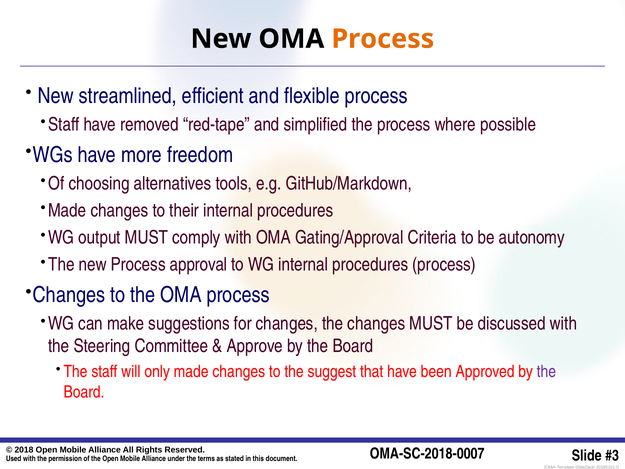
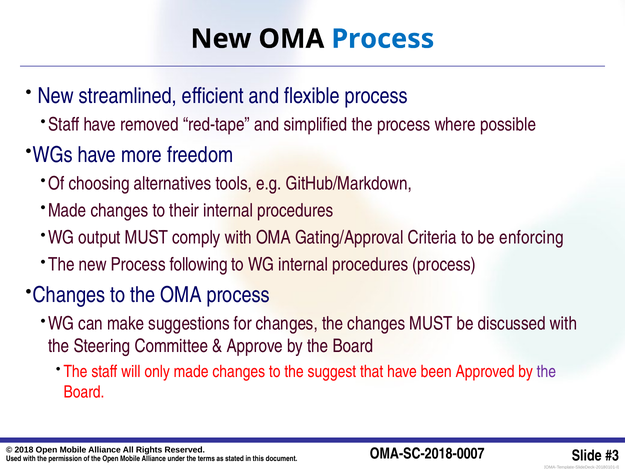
Process colour: orange -> blue (383, 39)
autonomy: autonomy -> enforcing (532, 238)
approval: approval -> following (199, 265)
